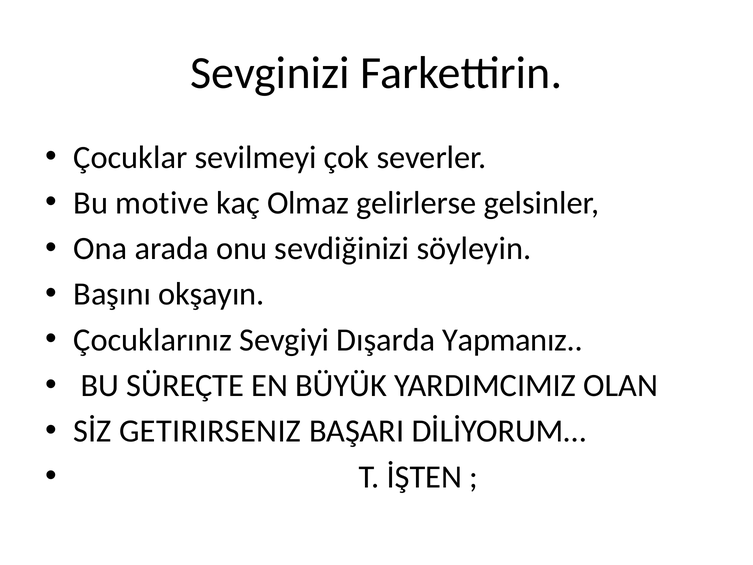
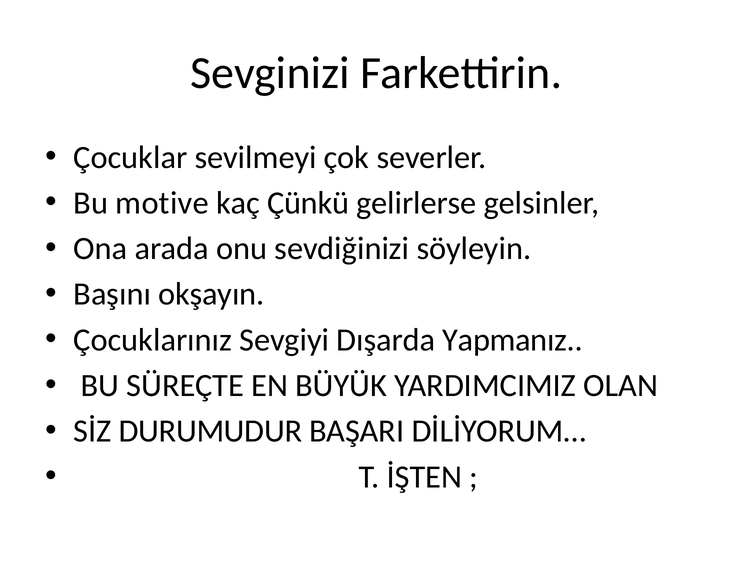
Olmaz: Olmaz -> Çünkü (308, 203)
GETIRIRSENIZ: GETIRIRSENIZ -> DURUMUDUR (210, 431)
